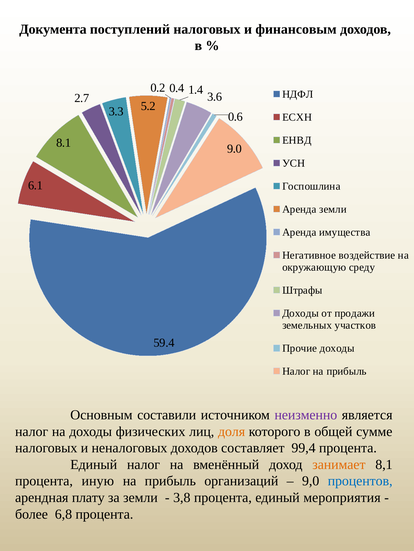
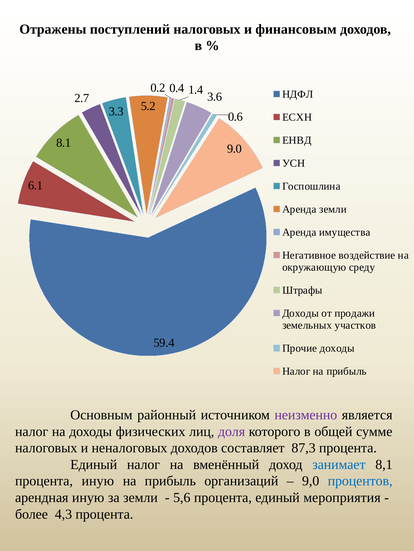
Документа: Документа -> Отражены (53, 29)
составили: составили -> районный (167, 416)
доля colour: orange -> purple (232, 432)
99,4: 99,4 -> 87,3 (304, 449)
занимает colour: orange -> blue (339, 465)
арендная плату: плату -> иную (88, 499)
3,8: 3,8 -> 5,6 (182, 499)
6,8: 6,8 -> 4,3 (63, 515)
